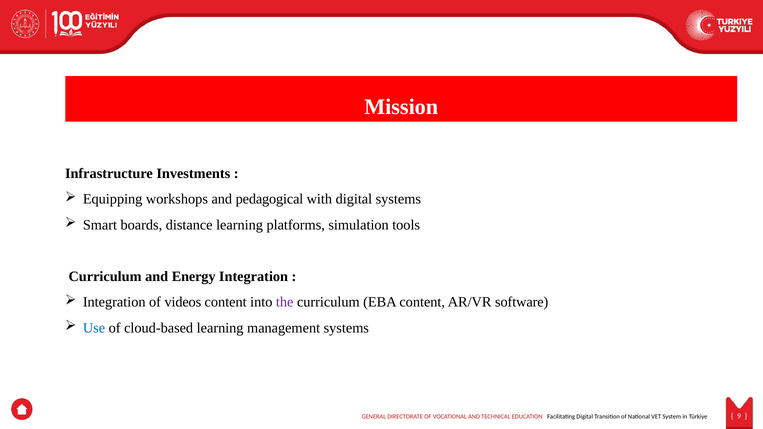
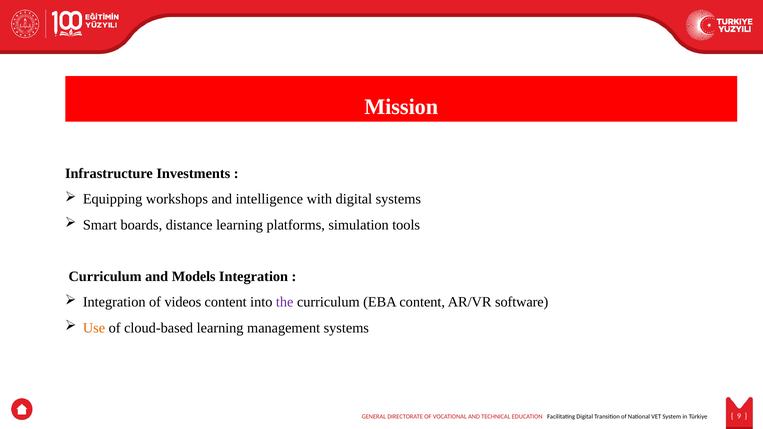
pedagogical: pedagogical -> intelligence (269, 199)
Energy: Energy -> Models (194, 277)
Use colour: blue -> orange (94, 328)
